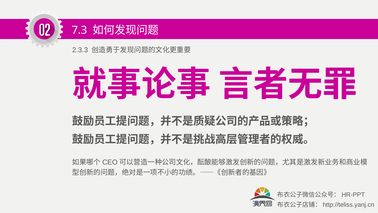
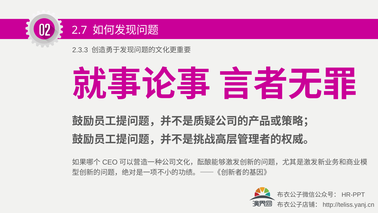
7.3: 7.3 -> 2.7 (79, 30)
